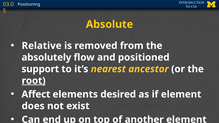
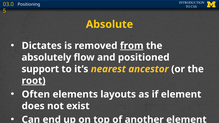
Relative: Relative -> Dictates (42, 46)
from underline: none -> present (132, 46)
Affect: Affect -> Often (36, 94)
desired: desired -> layouts (118, 94)
